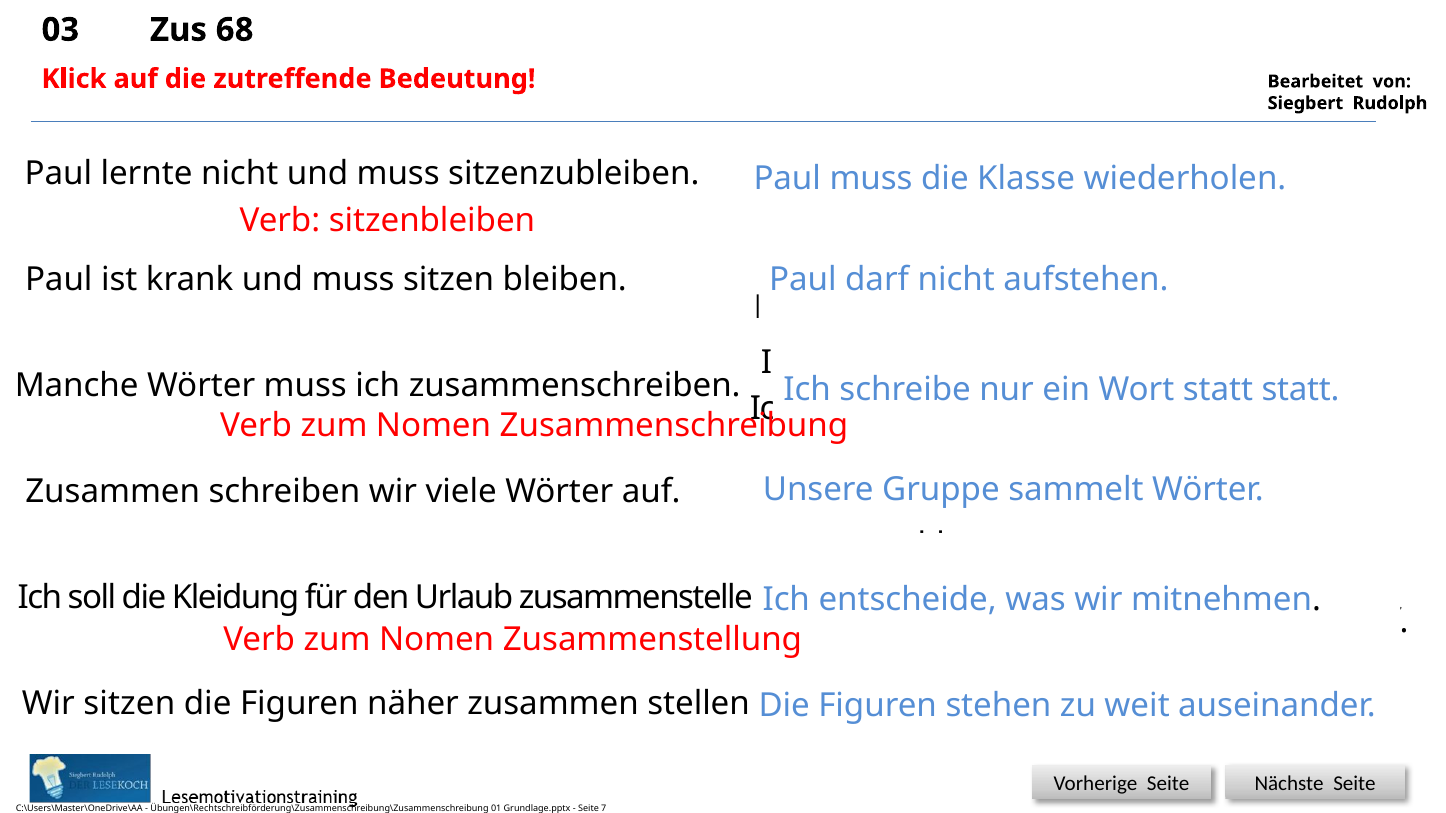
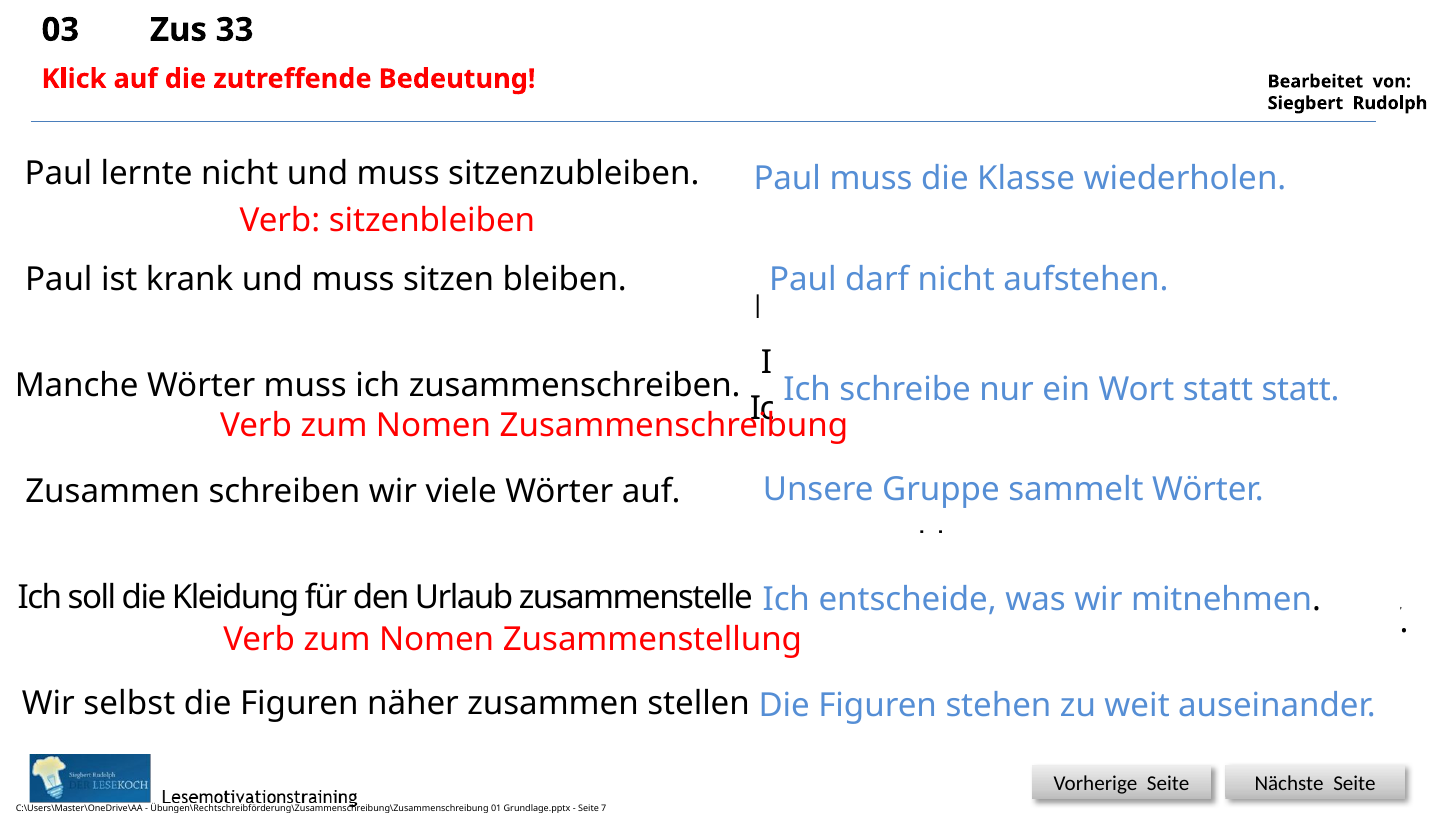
68: 68 -> 33 (235, 30)
Wir sitzen: sitzen -> selbst (129, 704)
